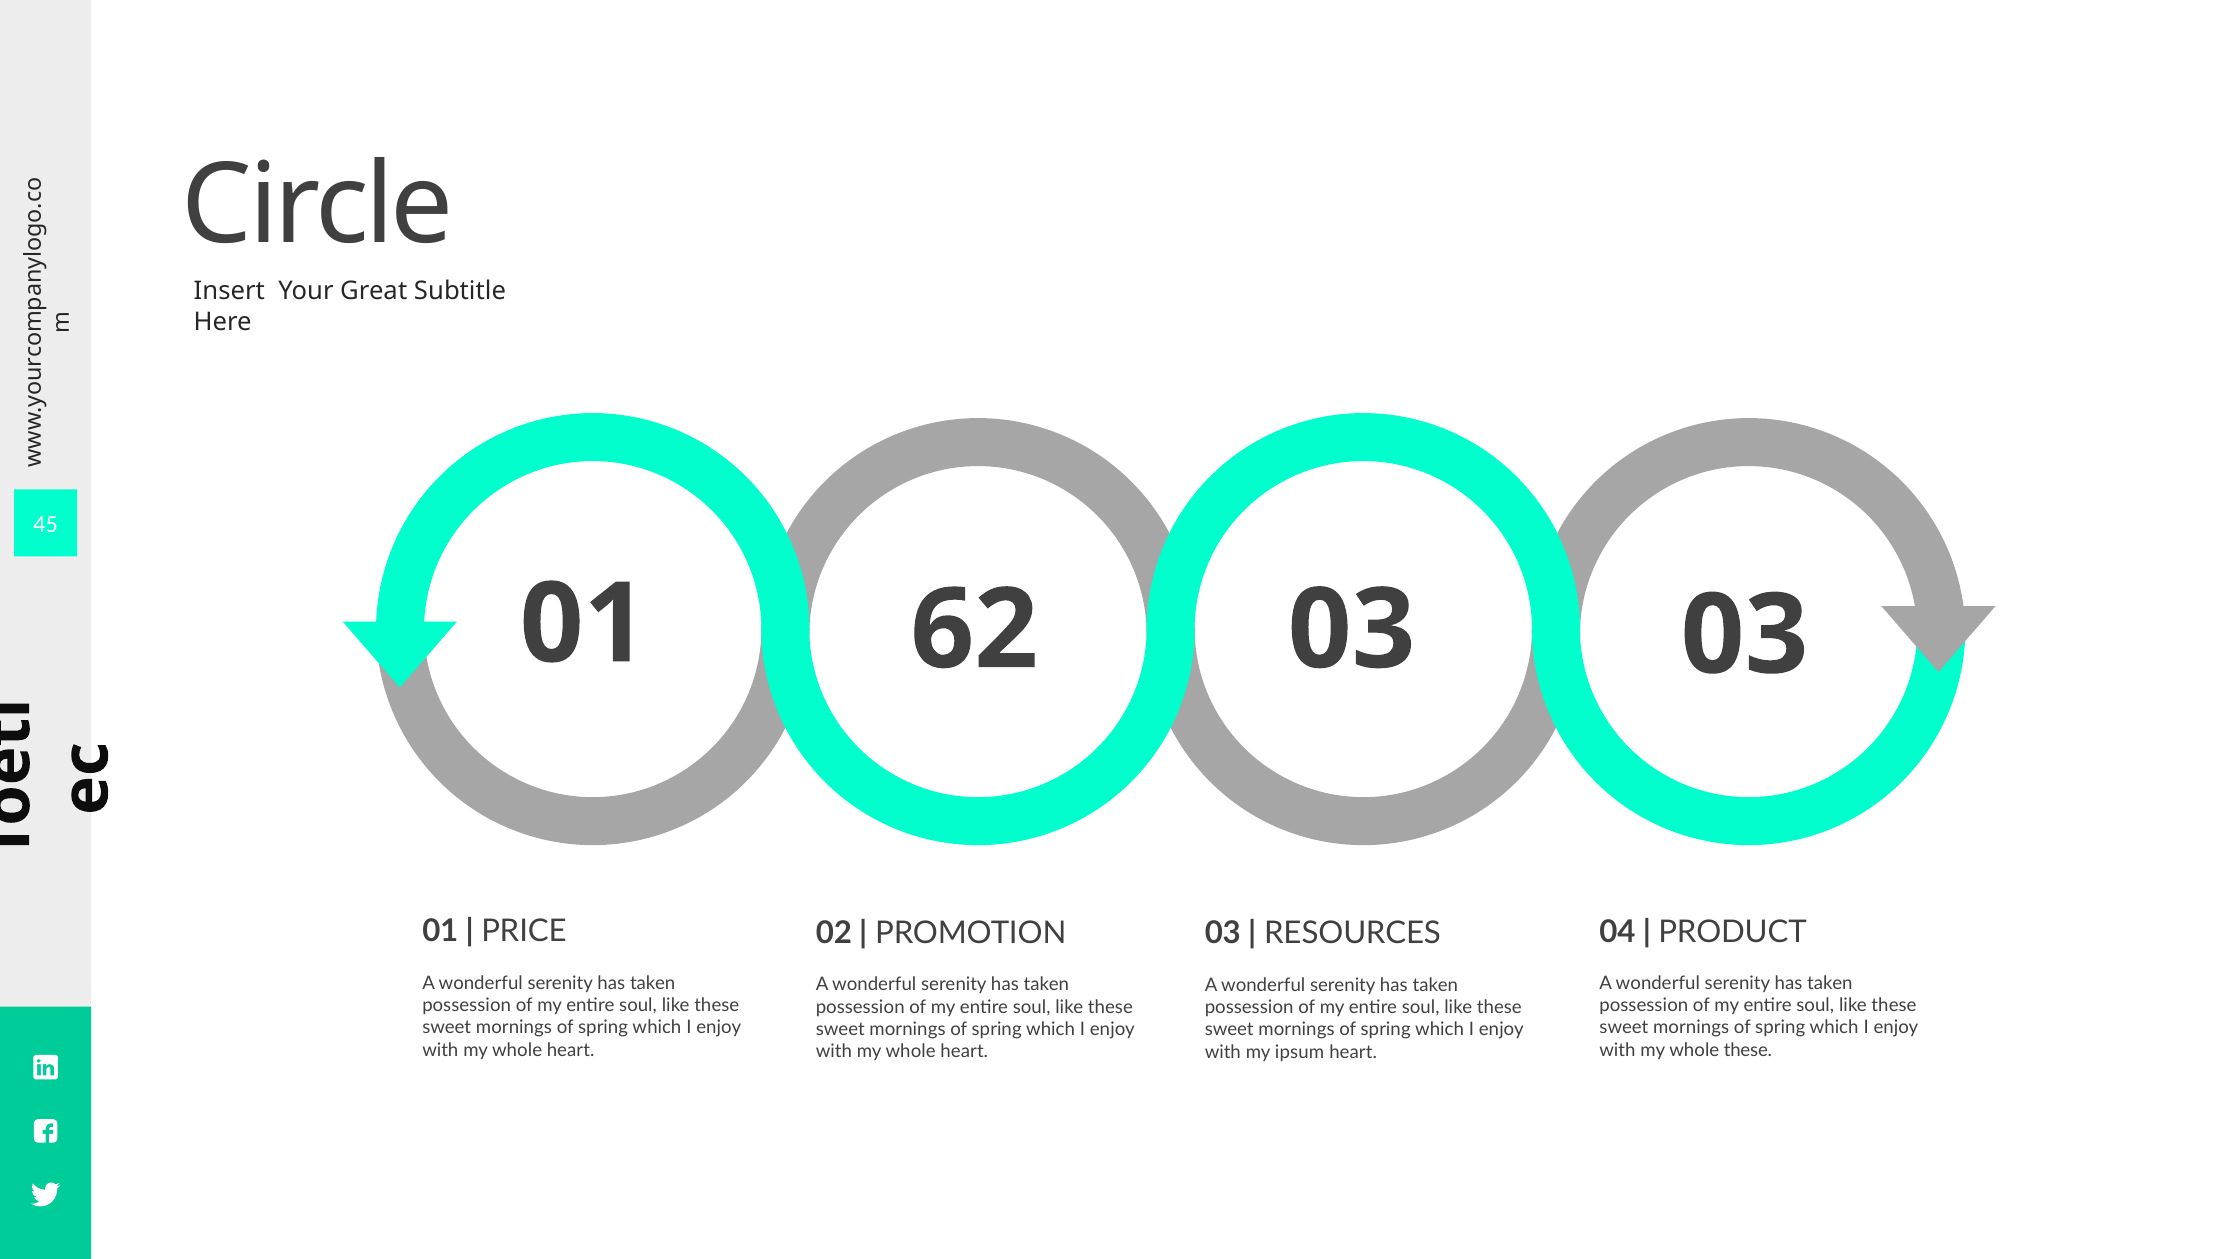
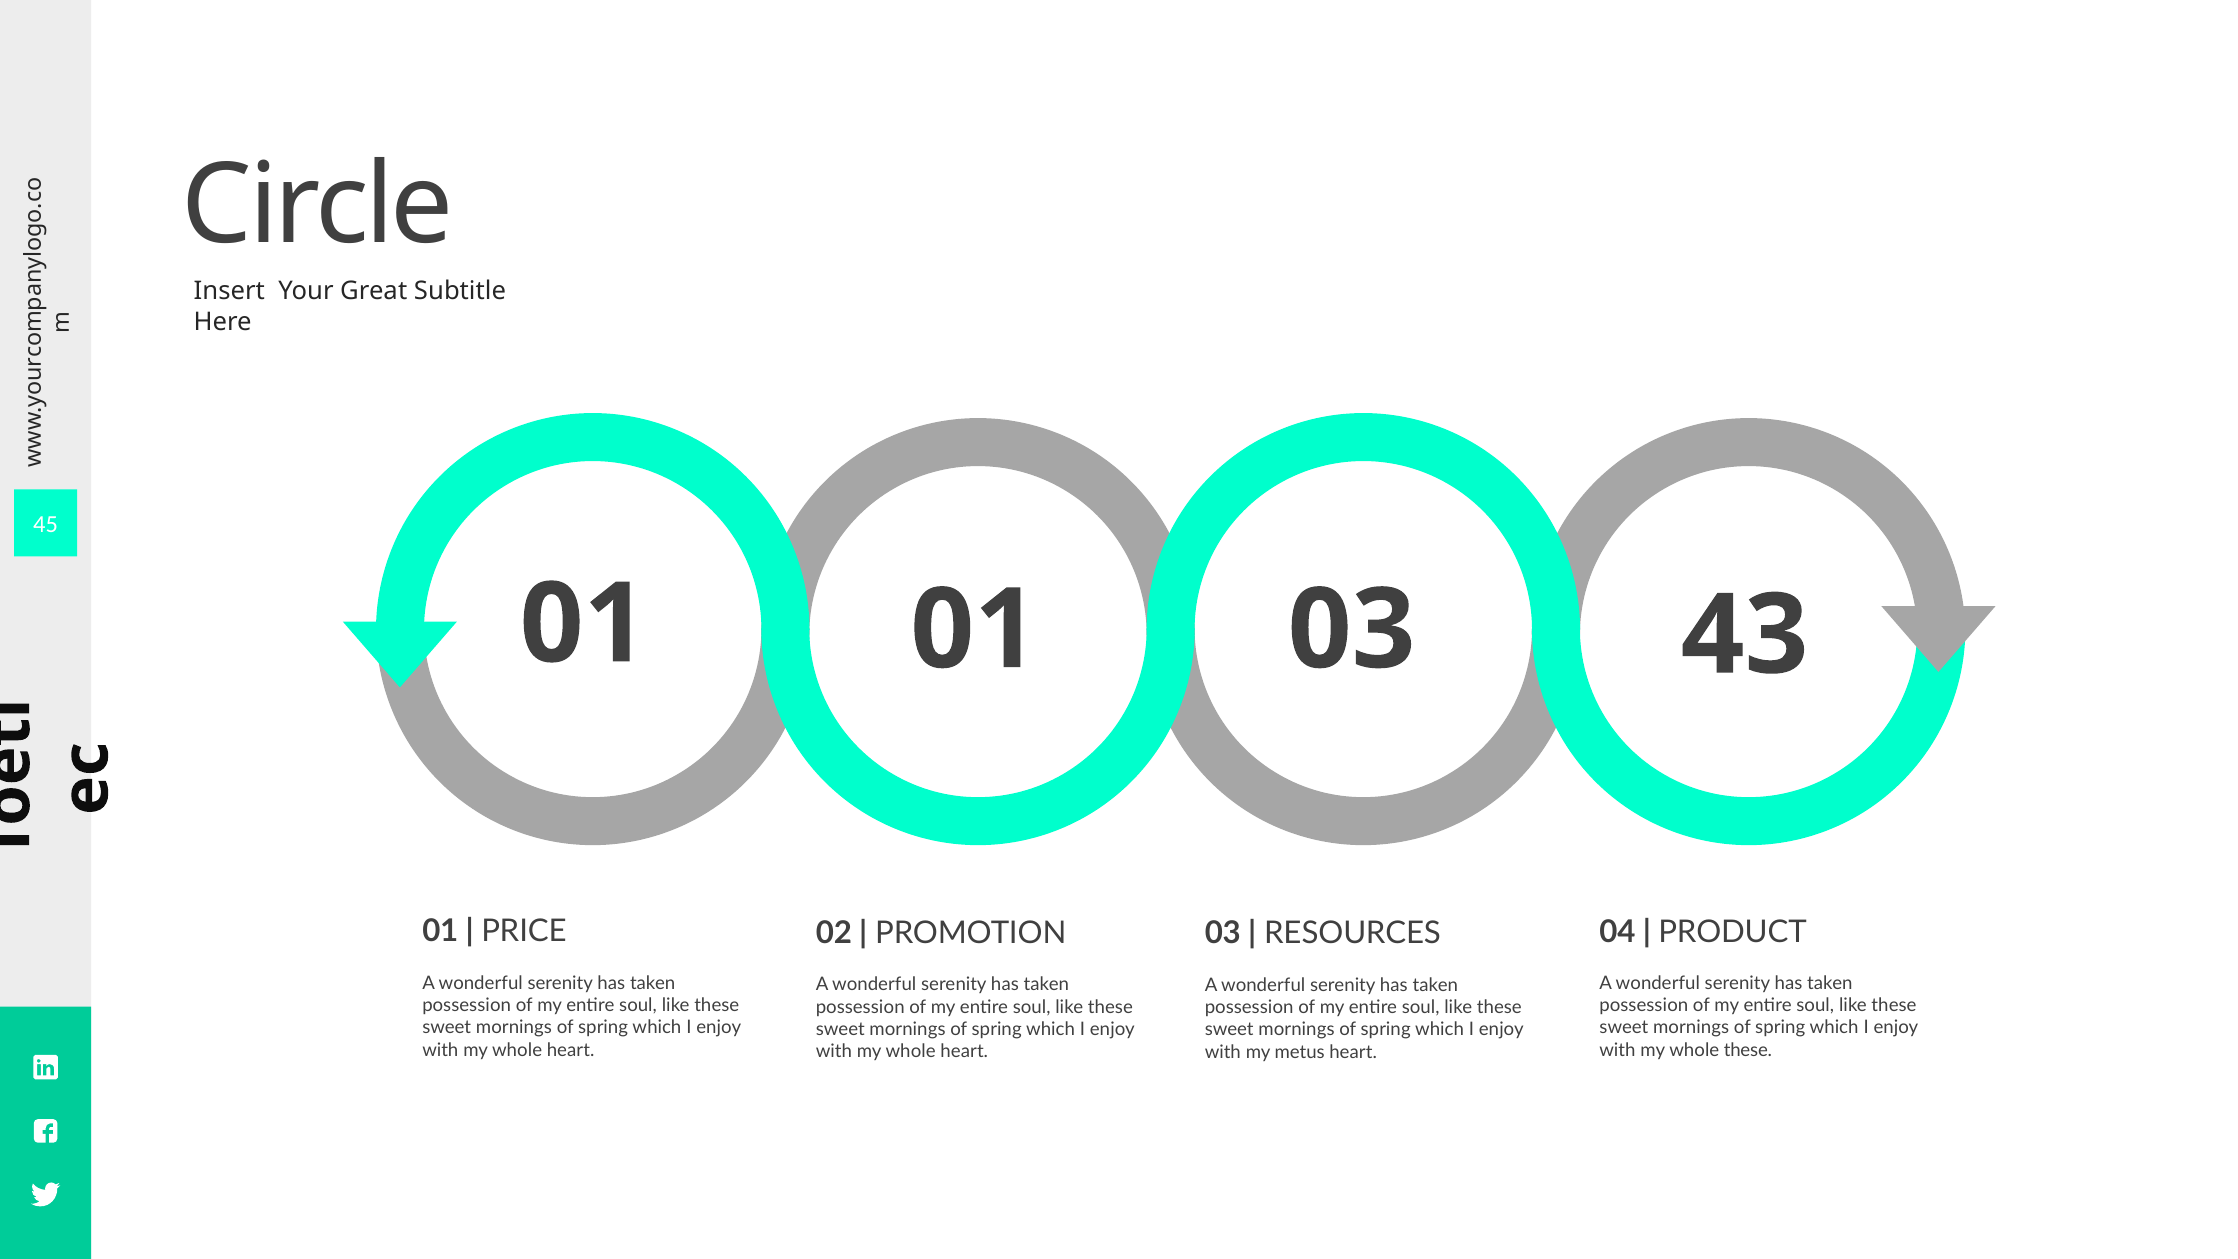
01 62: 62 -> 01 (974, 630)
03 03: 03 -> 43 (1745, 636)
ipsum: ipsum -> metus (1300, 1052)
